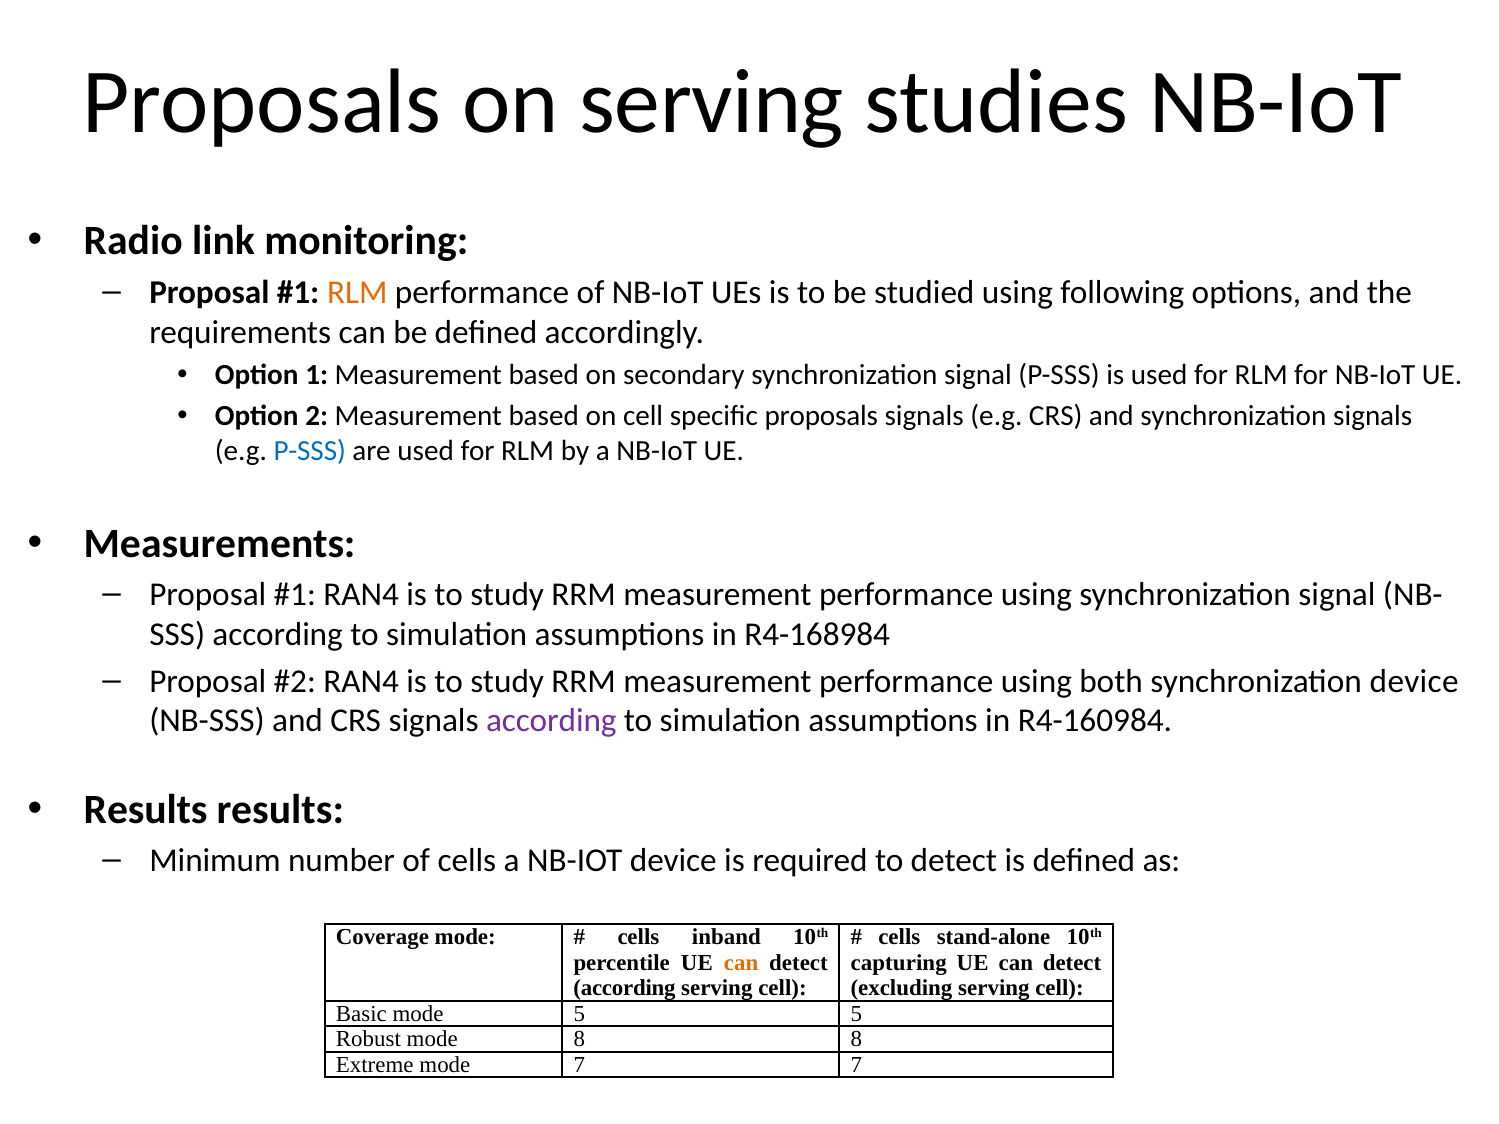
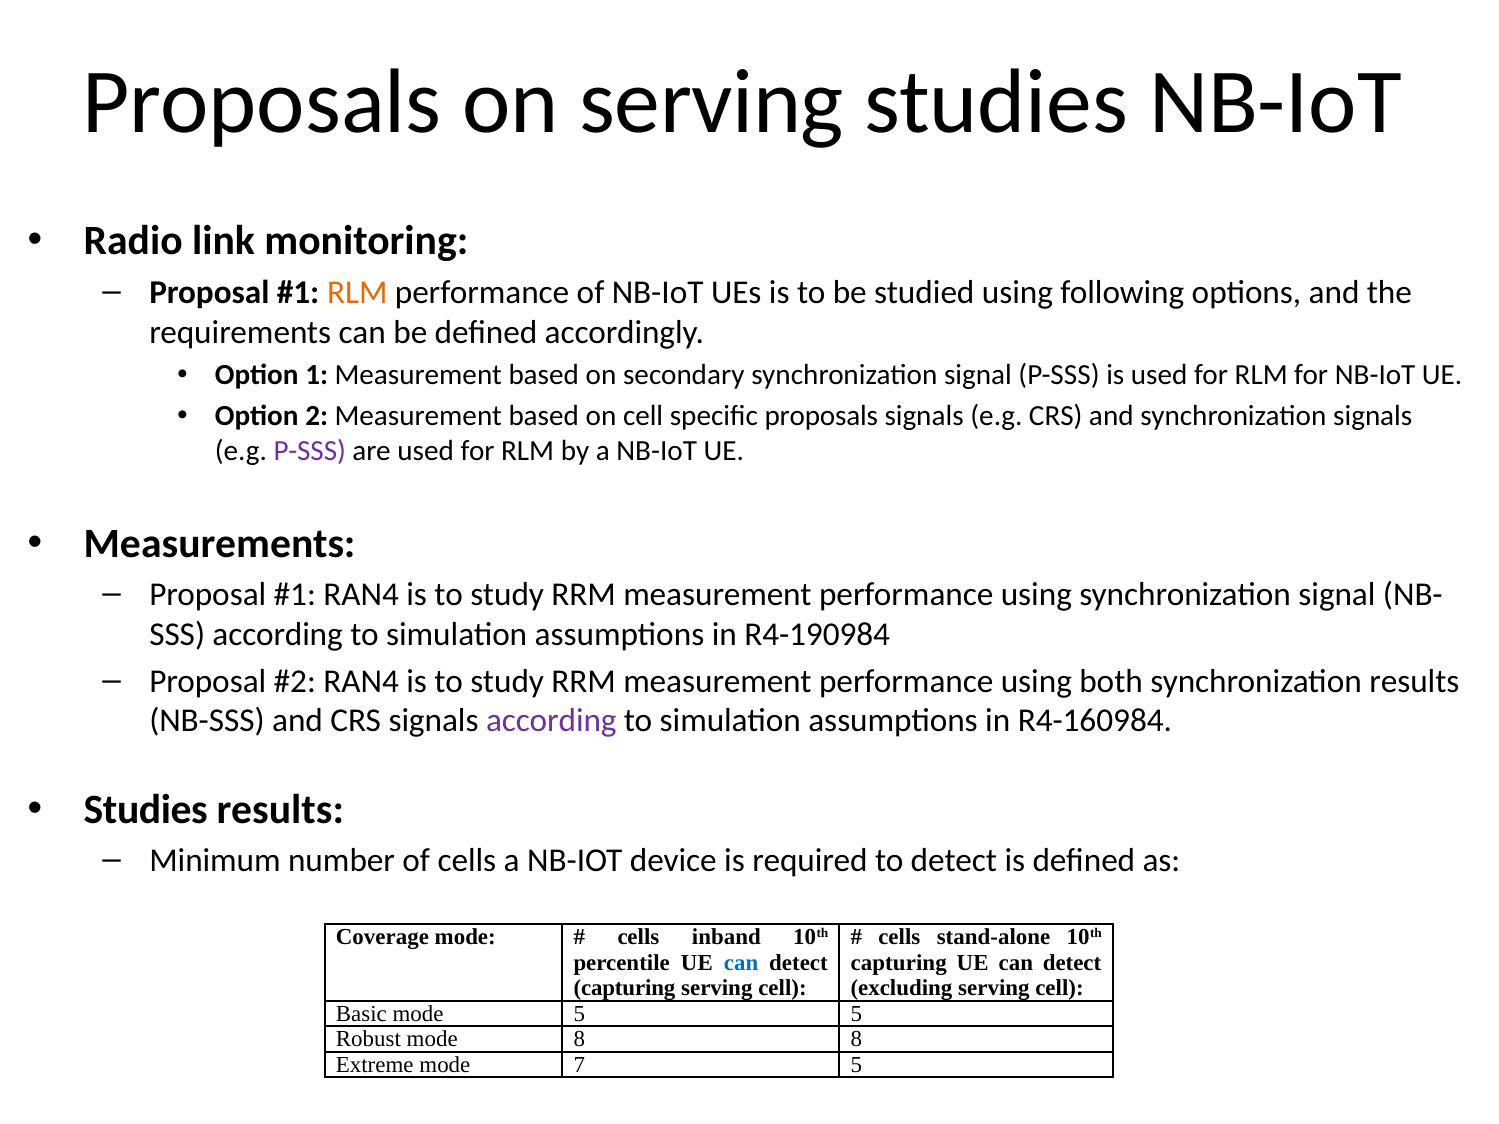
P-SSS colour: blue -> purple (310, 451)
R4-168984: R4-168984 -> R4-190984 (817, 635)
synchronization device: device -> results (1414, 681)
Results: Results -> Studies (146, 810)
can colour: orange -> blue (741, 963)
according: according -> capturing (624, 988)
7 7: 7 -> 5 (856, 1065)
